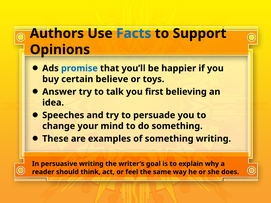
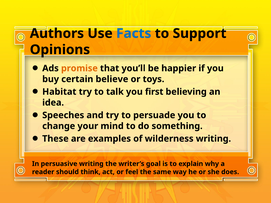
promise colour: blue -> orange (79, 68)
Answer: Answer -> Habitat (59, 92)
of something: something -> wilderness (169, 139)
